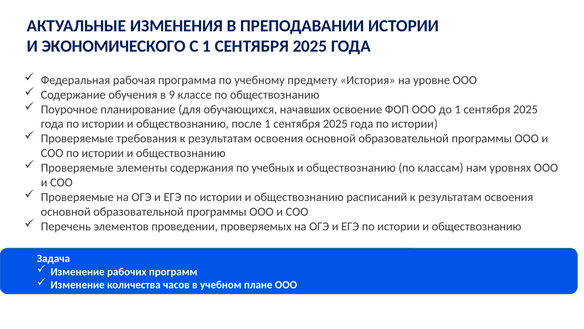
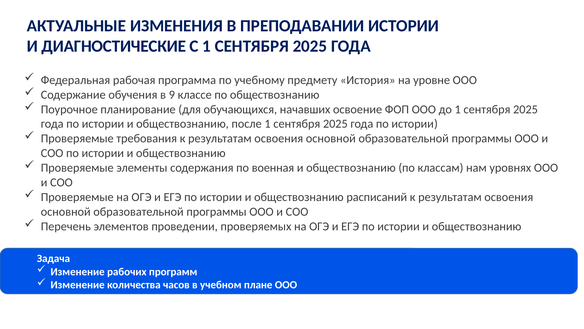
ЭКОНОМИЧЕСКОГО: ЭКОНОМИЧЕСКОГО -> ДИАГНОСТИЧЕСКИЕ (114, 46)
учебных: учебных -> военная (273, 168)
